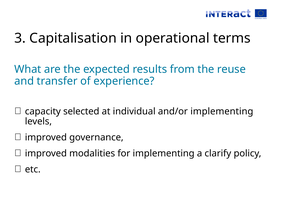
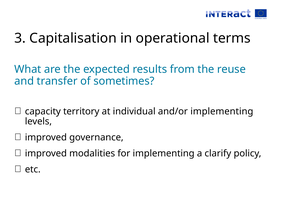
experience: experience -> sometimes (124, 81)
selected: selected -> territory (81, 111)
